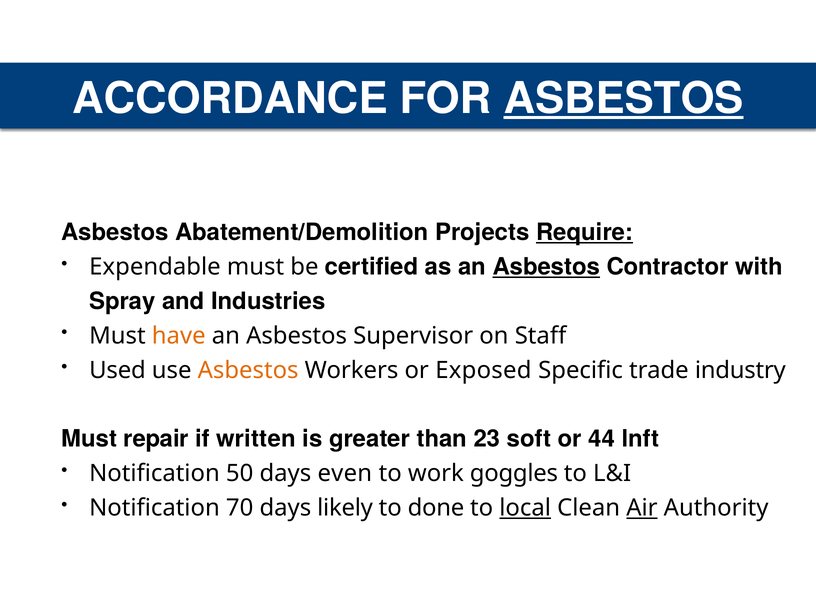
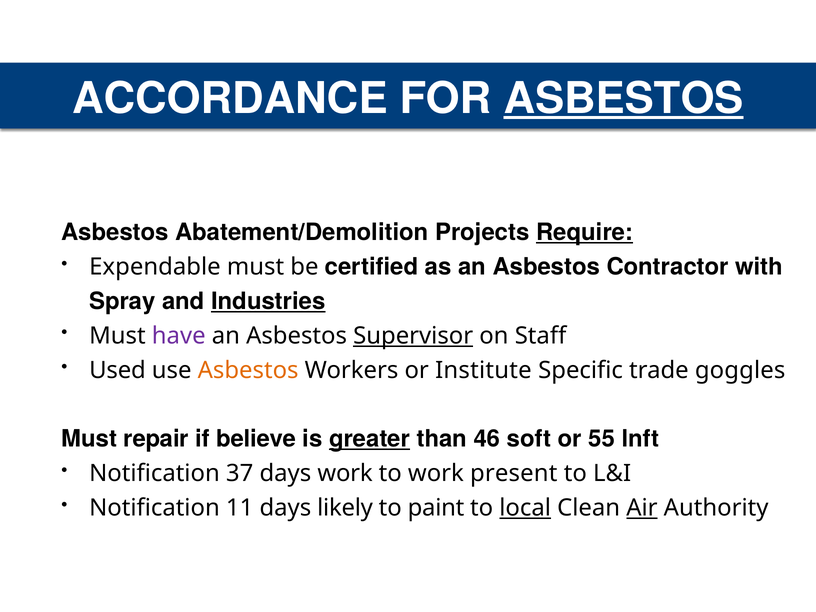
Asbestos underline: present -> none (546, 267)
Industries underline: none -> present (268, 301)
have colour: orange -> purple (179, 336)
Supervisor underline: none -> present (413, 336)
Exposed: Exposed -> Institute (483, 370)
industry: industry -> goggles (740, 370)
written: written -> believe (256, 439)
greater underline: none -> present (370, 439)
23: 23 -> 46 (487, 439)
44: 44 -> 55 (602, 439)
50: 50 -> 37 (240, 474)
days even: even -> work (345, 474)
goggles: goggles -> present (514, 474)
70: 70 -> 11 (240, 508)
done: done -> paint (436, 508)
